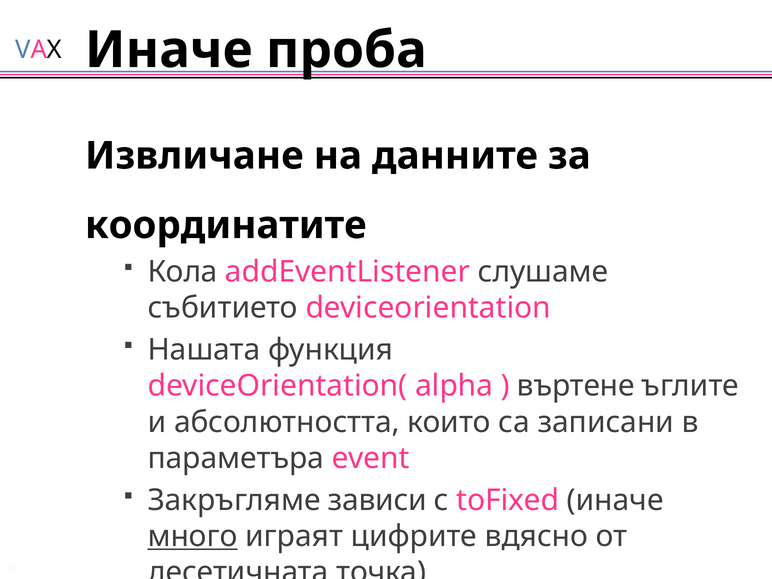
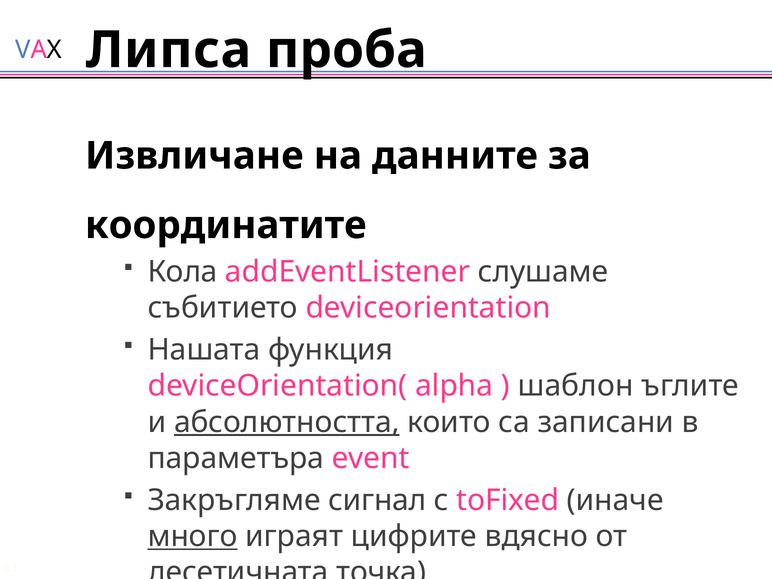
Иначе: Иначе -> Липса (168, 50)
въртене: въртене -> шаблон (576, 386)
абсолютността underline: none -> present (287, 422)
зависи: зависи -> сигнал (377, 500)
